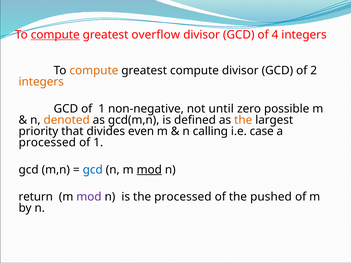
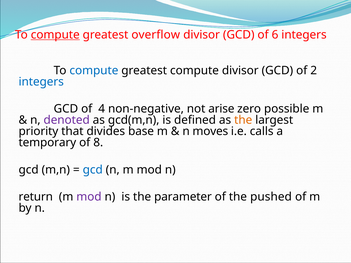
4: 4 -> 6 (275, 35)
compute colour: orange -> blue (94, 71)
integers colour: orange -> blue (41, 82)
GCD of 1: 1 -> 4 (102, 109)
until: until -> arise (221, 109)
denoted colour: orange -> purple (67, 120)
even: even -> base (141, 131)
calling: calling -> moves (210, 131)
case: case -> calls (262, 131)
processed: processed -> temporary (47, 143)
1: 1 -> 8 (98, 143)
mod underline: present -> none (149, 170)
the processed: processed -> parameter (183, 197)
